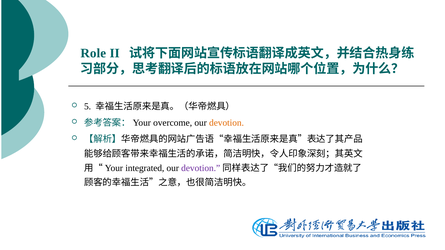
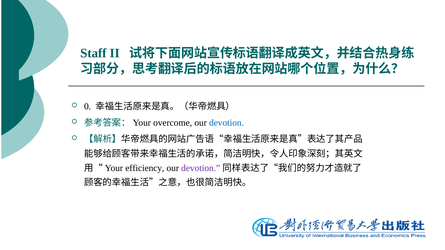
Role: Role -> Staff (93, 53)
5: 5 -> 0 (88, 107)
devotion colour: orange -> blue (227, 123)
integrated: integrated -> efficiency (145, 168)
